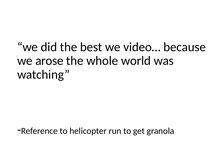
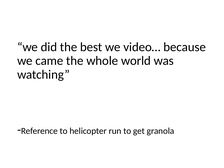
arose: arose -> came (49, 61)
